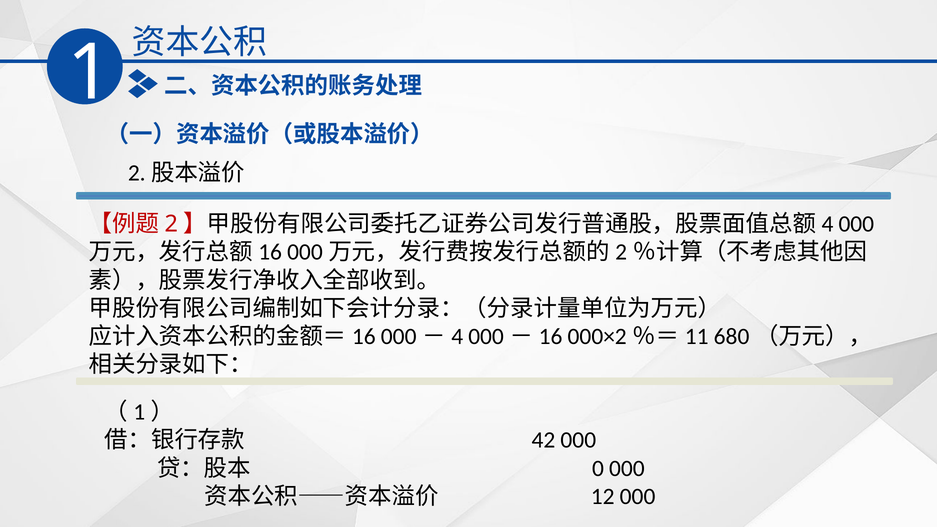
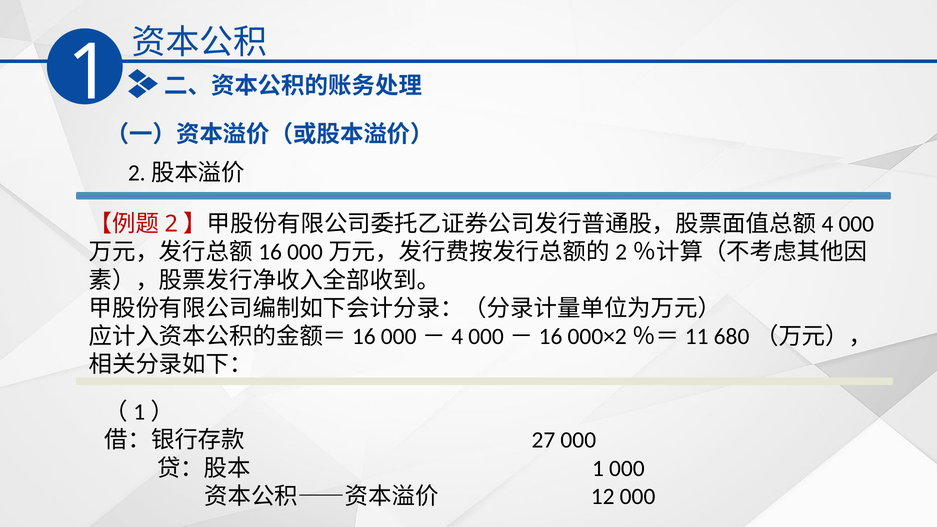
42: 42 -> 27 (543, 440)
0: 0 -> 1 (598, 468)
